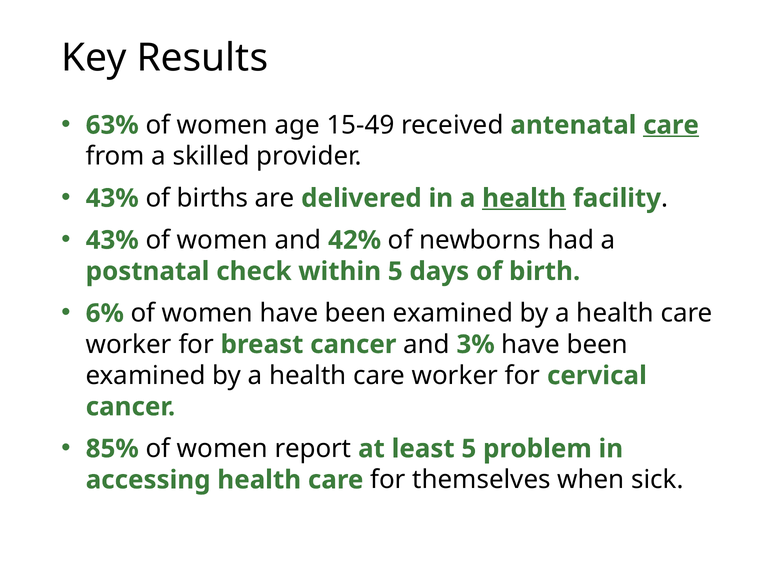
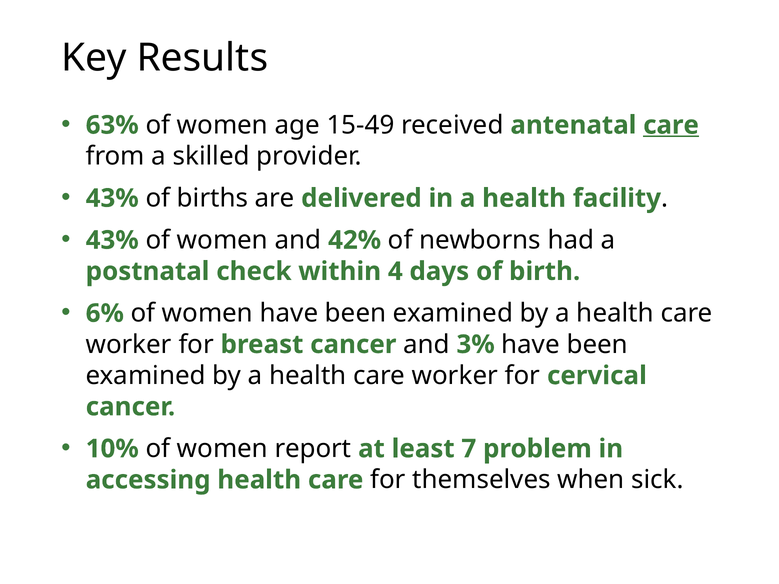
health underline: present -> none (524, 198)
within 5: 5 -> 4 (395, 271)
85%: 85% -> 10% (112, 449)
least 5: 5 -> 7 (469, 449)
